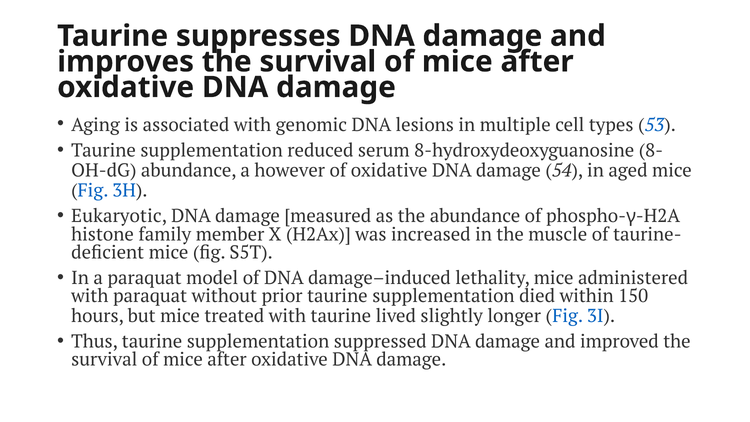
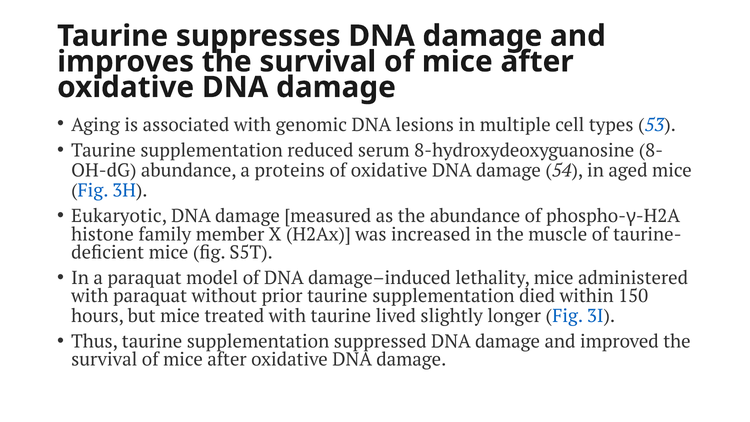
however: however -> proteins (290, 170)
